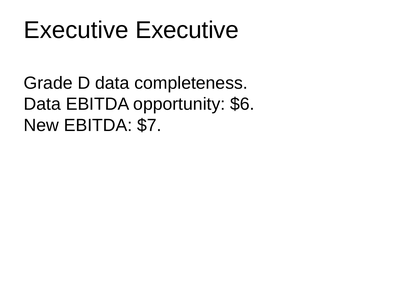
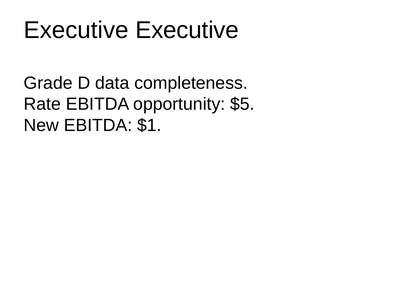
Data: Data -> Rate (42, 104)
$6: $6 -> $5 (242, 104)
$7: $7 -> $1 (149, 125)
